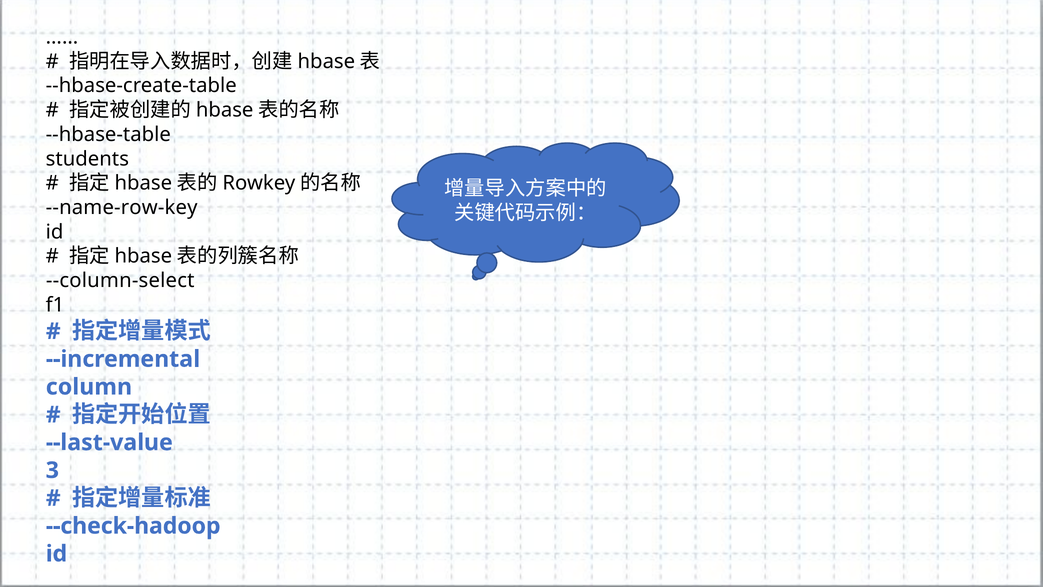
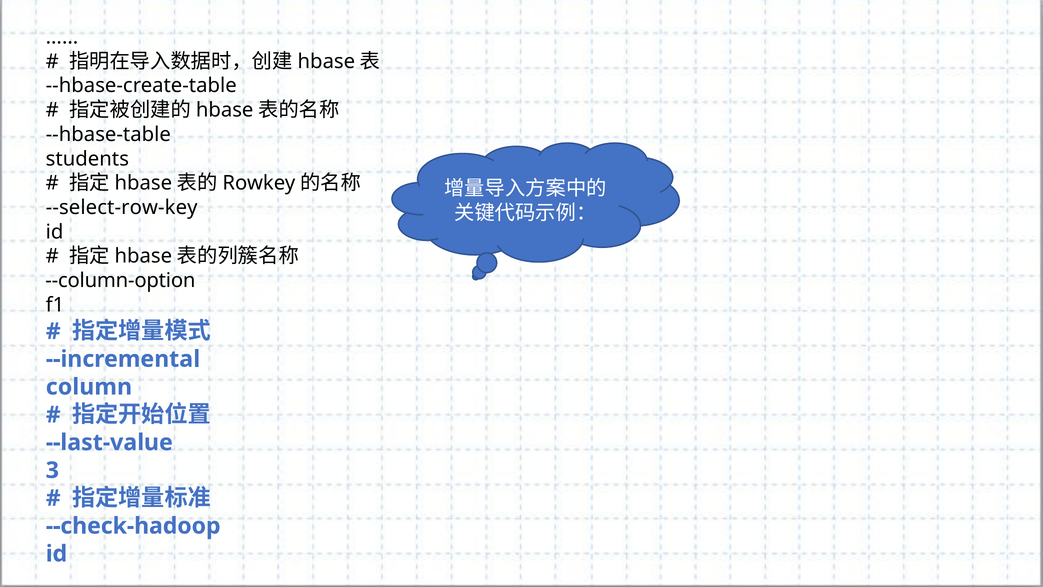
--name-row-key: --name-row-key -> --select-row-key (122, 207)
--column-select: --column-select -> --column-option (120, 281)
